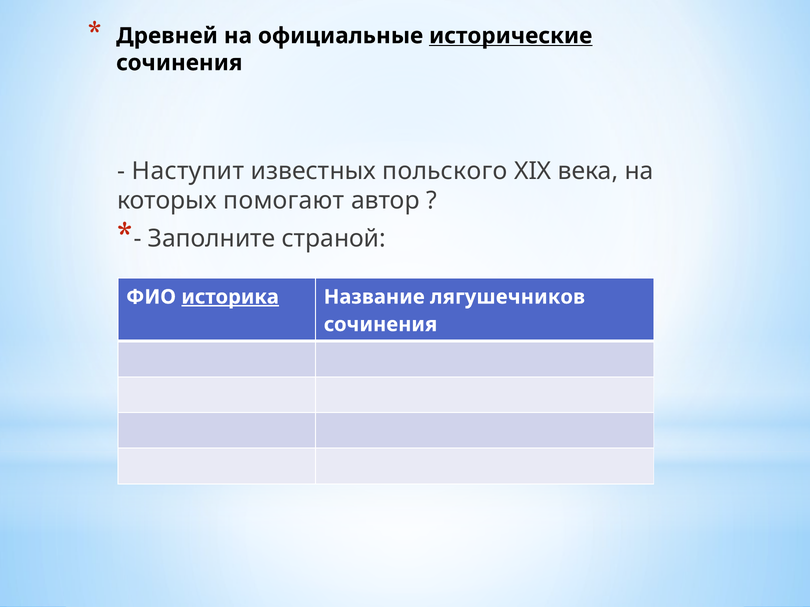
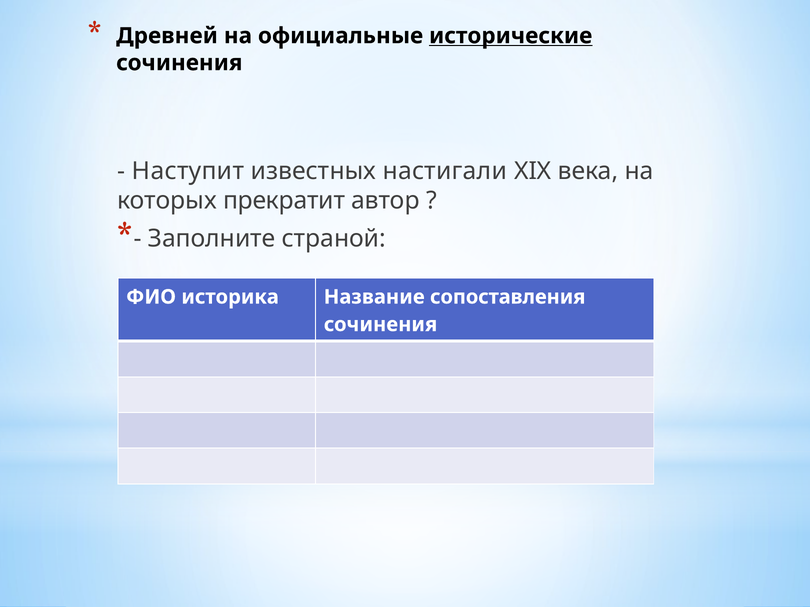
польского: польского -> настигали (445, 171)
помогают: помогают -> прекратит (284, 201)
историка underline: present -> none (230, 297)
лягушечников: лягушечников -> сопоставления (508, 297)
